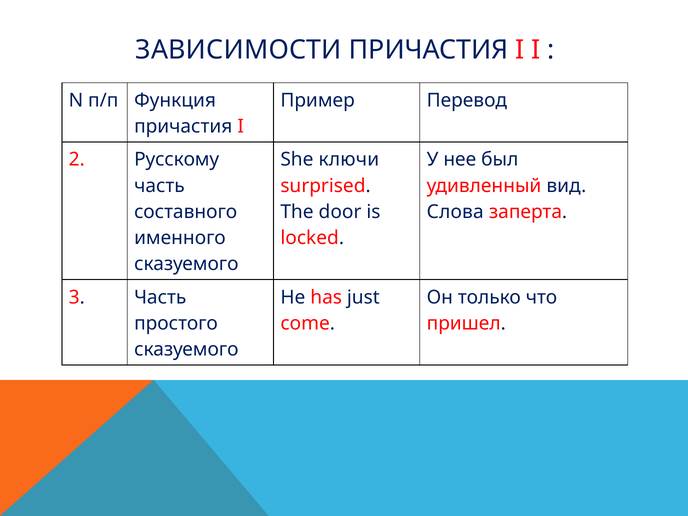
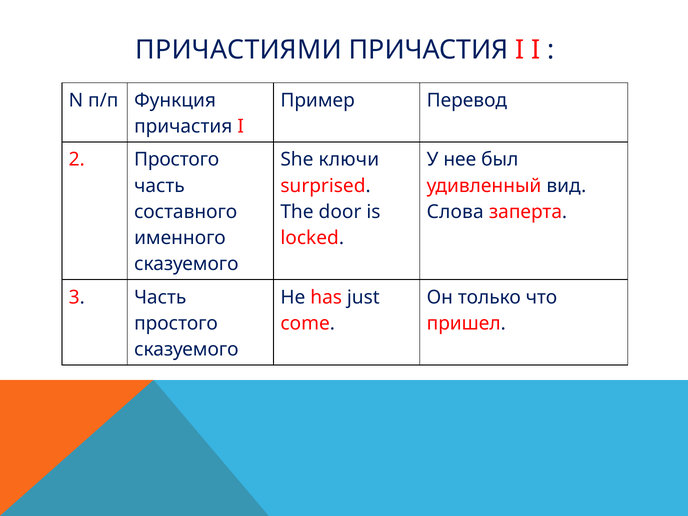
ЗАВИСИМОСТИ: ЗАВИСИМОСТИ -> ПРИЧАСТИЯМИ (239, 50)
2 Русскому: Русскому -> Простого (177, 160)
